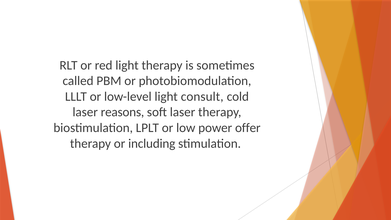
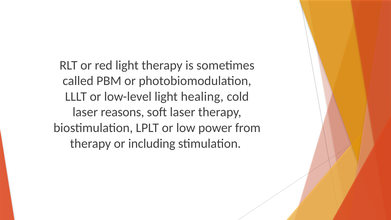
consult: consult -> healing (202, 97)
offer: offer -> from (248, 128)
